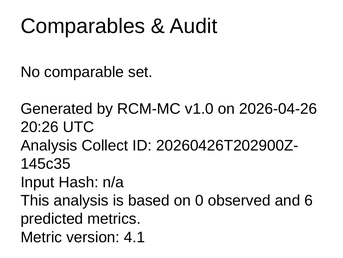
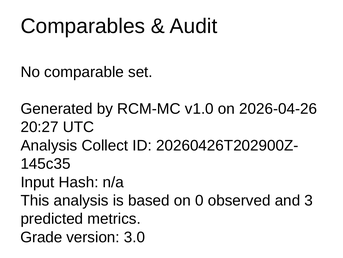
20:26: 20:26 -> 20:27 (40, 127)
6: 6 -> 3 (309, 200)
Metric: Metric -> Grade (41, 237)
4.1: 4.1 -> 3.0 (135, 237)
